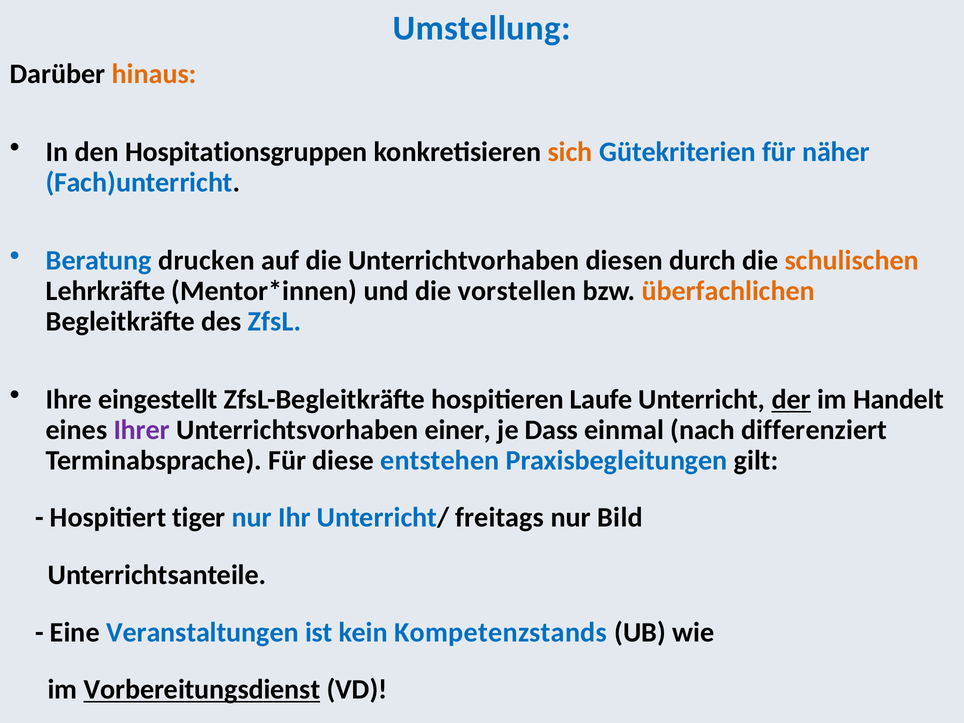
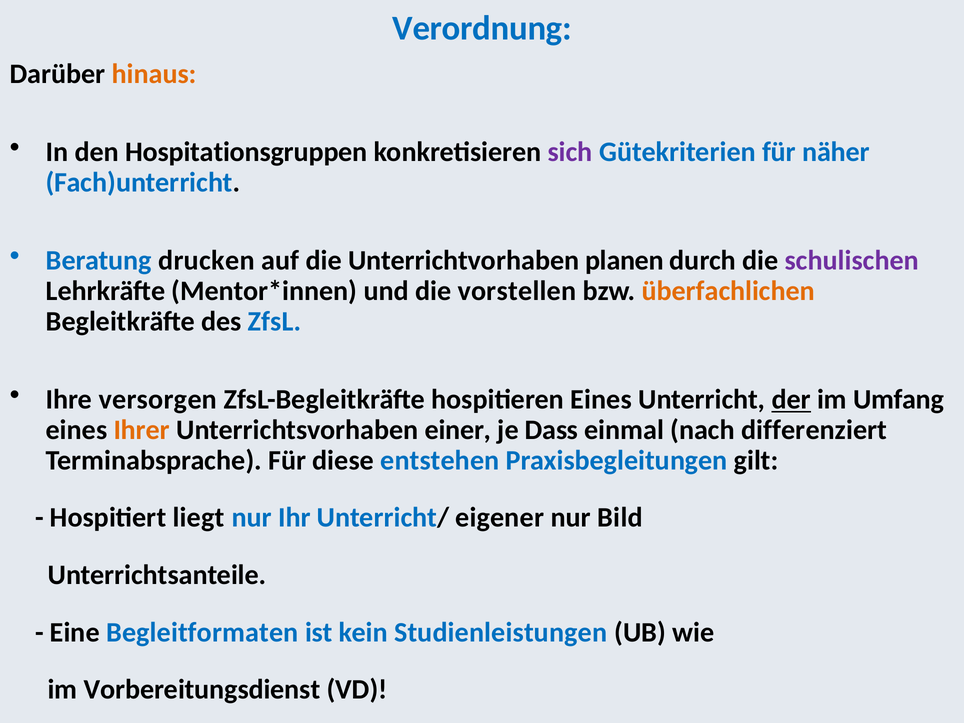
Umstellung: Umstellung -> Verordnung (482, 28)
sich colour: orange -> purple (570, 152)
diesen: diesen -> planen (624, 261)
schulischen colour: orange -> purple (852, 261)
eingestellt: eingestellt -> versorgen (158, 400)
hospitieren Laufe: Laufe -> Eines (601, 400)
Handelt: Handelt -> Umfang (899, 400)
Ihrer colour: purple -> orange (142, 430)
tiger: tiger -> liegt (199, 518)
freitags: freitags -> eigener (500, 518)
Veranstaltungen: Veranstaltungen -> Begleitformaten (202, 632)
Kompetenzstands: Kompetenzstands -> Studienleistungen (501, 632)
Vorbereitungsdienst underline: present -> none (202, 690)
